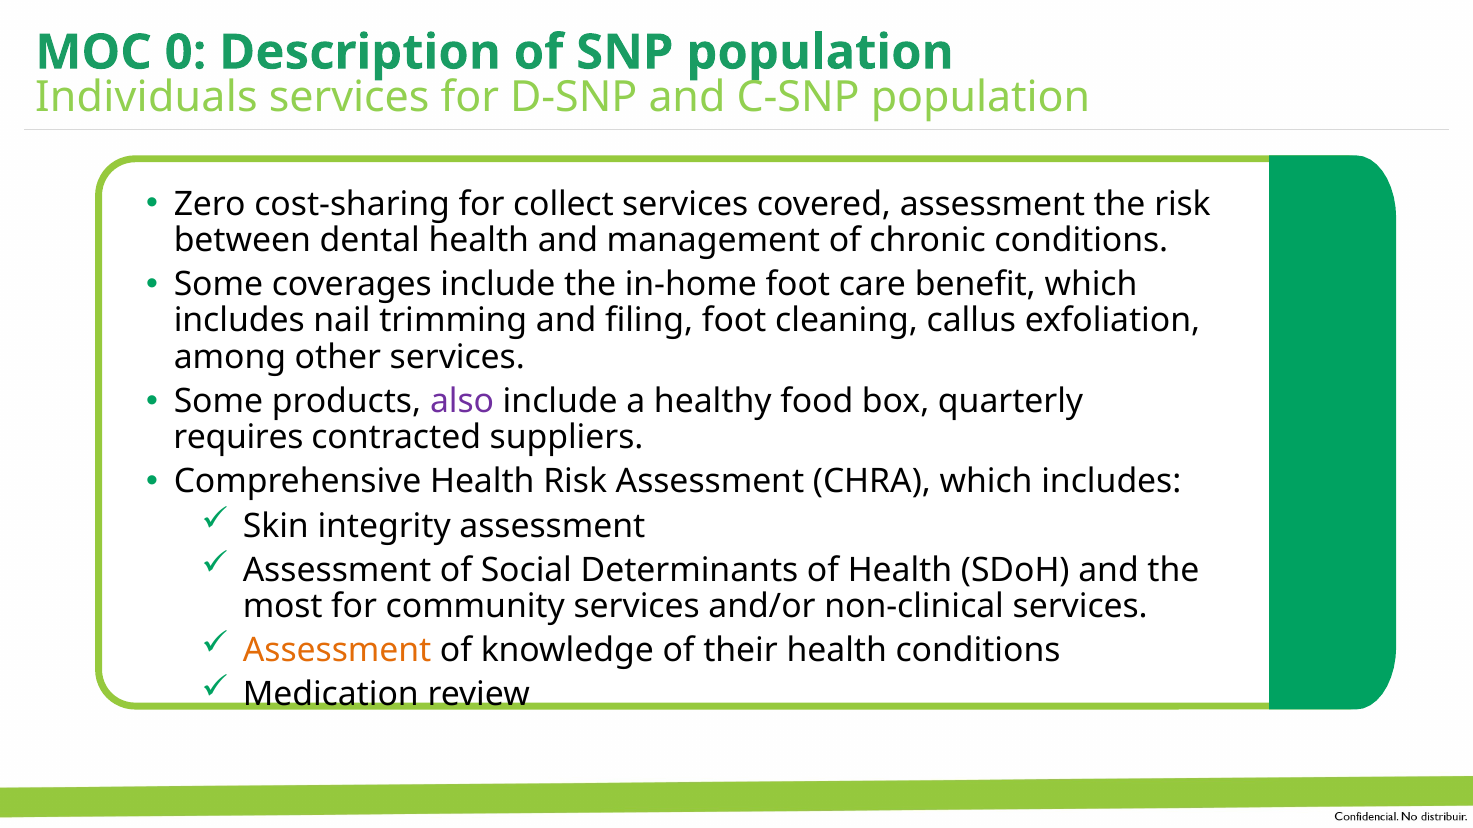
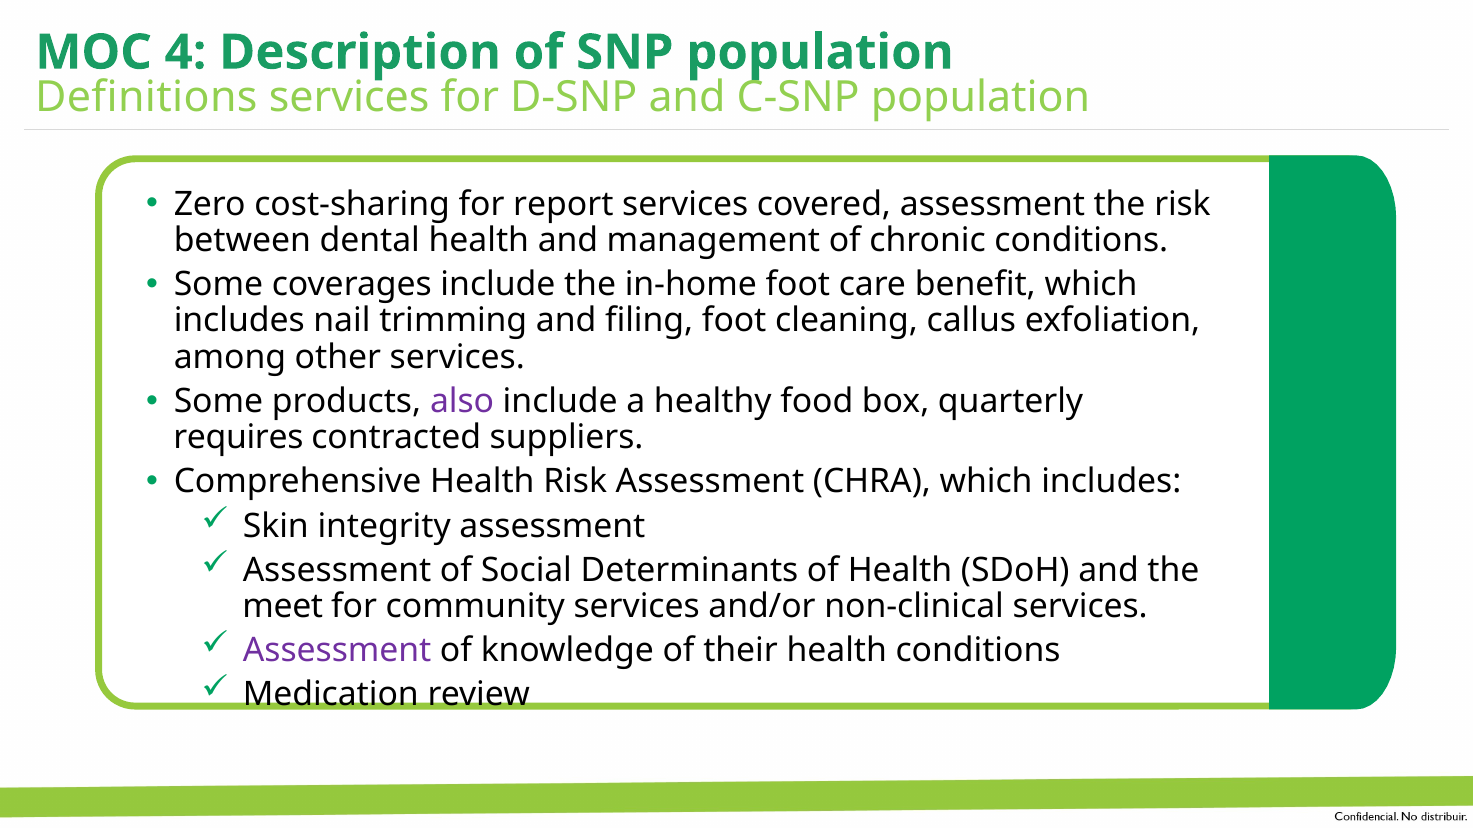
0: 0 -> 4 (186, 52)
Individuals: Individuals -> Definitions (146, 98)
collect: collect -> report (563, 204)
most: most -> meet (283, 607)
Assessment colour: orange -> purple (337, 651)
